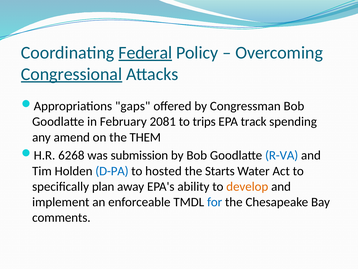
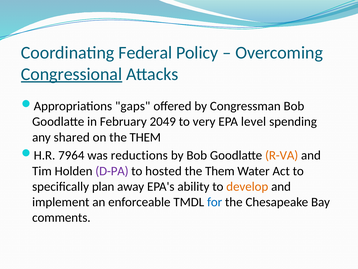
Federal underline: present -> none (145, 53)
2081: 2081 -> 2049 (163, 121)
trips: trips -> very (204, 121)
track: track -> level (254, 121)
amend: amend -> shared (72, 137)
6268: 6268 -> 7964 (71, 155)
submission: submission -> reductions (139, 155)
R-VA colour: blue -> orange (282, 155)
D-PA colour: blue -> purple (112, 171)
Starts: Starts -> Them (220, 171)
